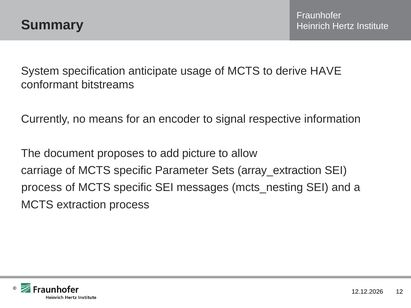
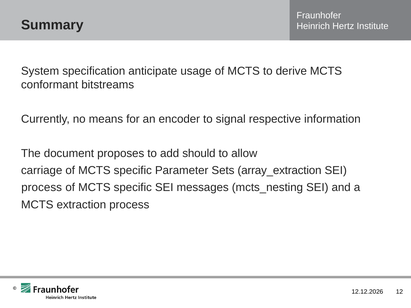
derive HAVE: HAVE -> MCTS (326, 71)
picture: picture -> should (199, 153)
